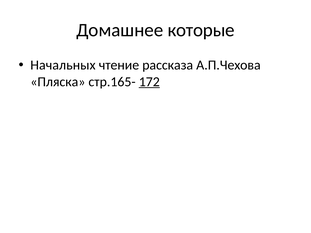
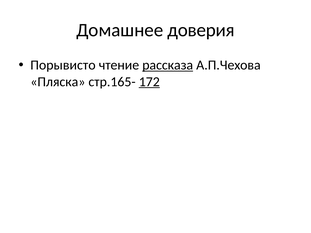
которые: которые -> доверия (201, 30)
Начальных: Начальных -> Порывисто (63, 65)
рассказа underline: none -> present (168, 65)
